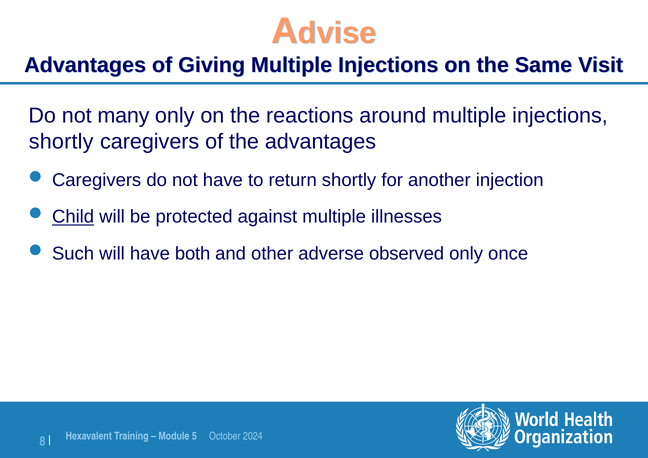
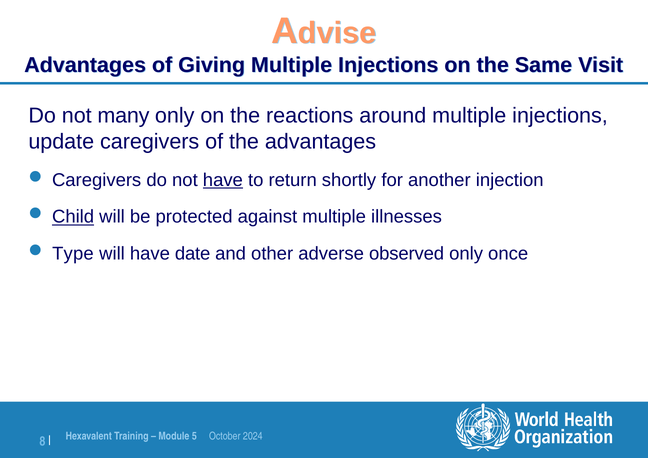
shortly: shortly -> update (61, 141)
have underline: none -> present (223, 180)
Such: Such -> Type (73, 254)
both: both -> date (193, 254)
